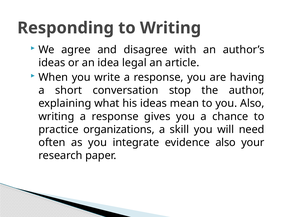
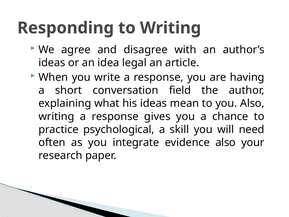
stop: stop -> field (180, 90)
organizations: organizations -> psychological (119, 129)
